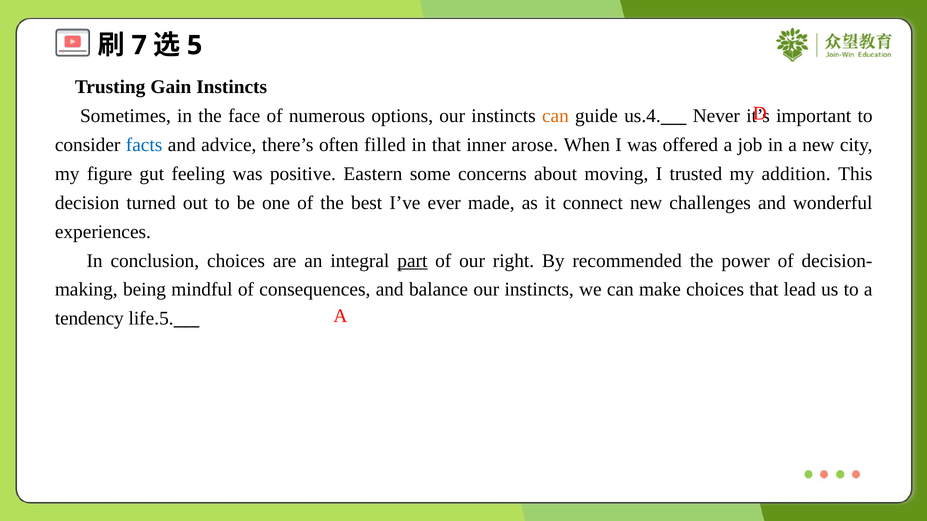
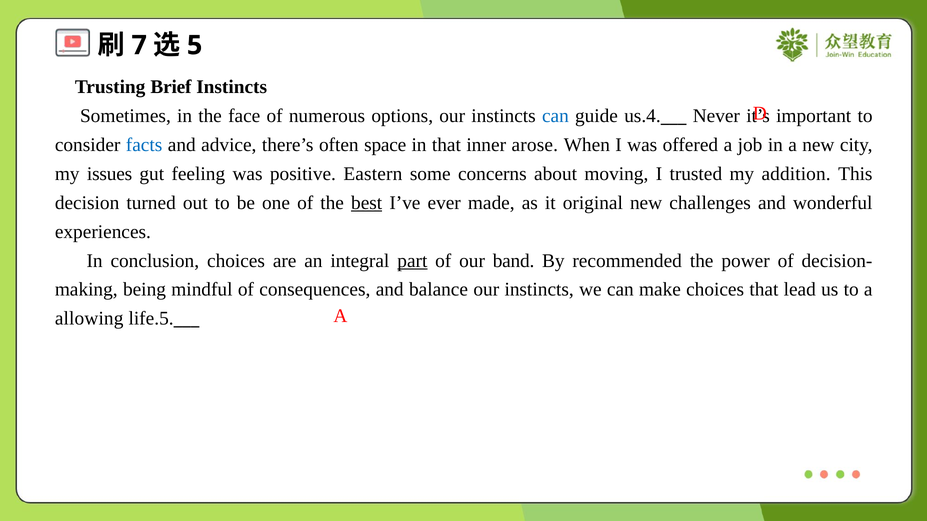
Gain: Gain -> Brief (171, 87)
can colour: orange -> blue (555, 116)
filled: filled -> space (385, 145)
figure: figure -> issues (110, 174)
best underline: none -> present (367, 203)
connect: connect -> original (593, 203)
right: right -> band (514, 261)
tendency: tendency -> allowing (89, 319)
